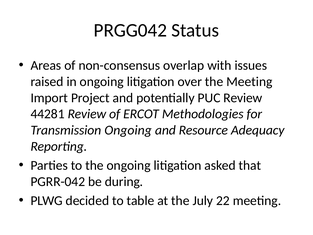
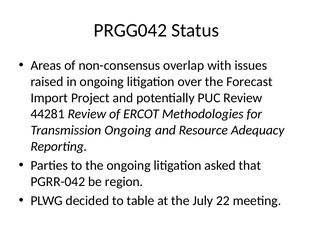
the Meeting: Meeting -> Forecast (249, 82)
during: during -> region (124, 181)
